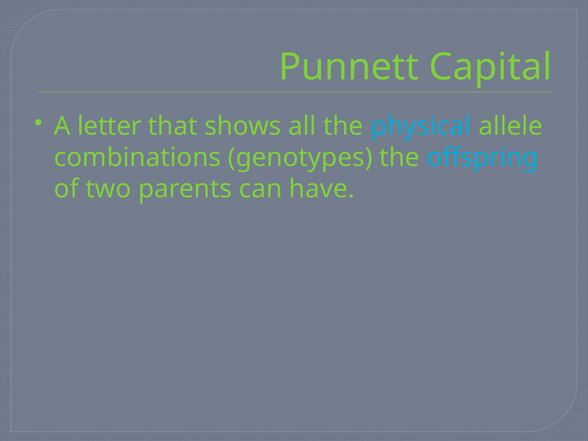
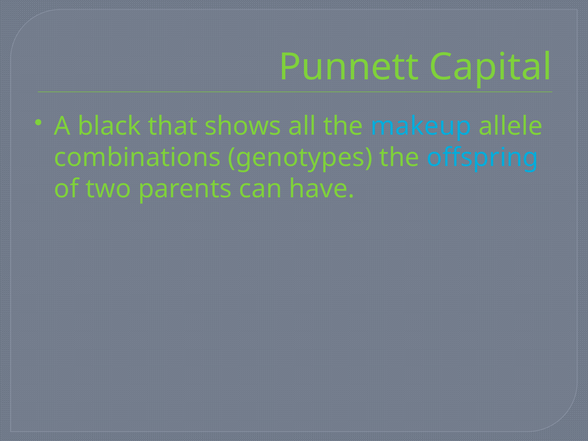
letter: letter -> black (109, 126)
physical: physical -> makeup (421, 126)
